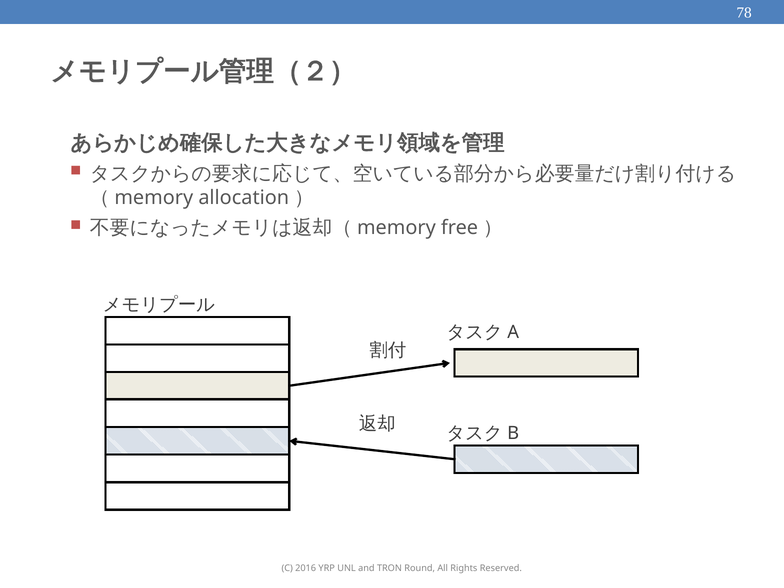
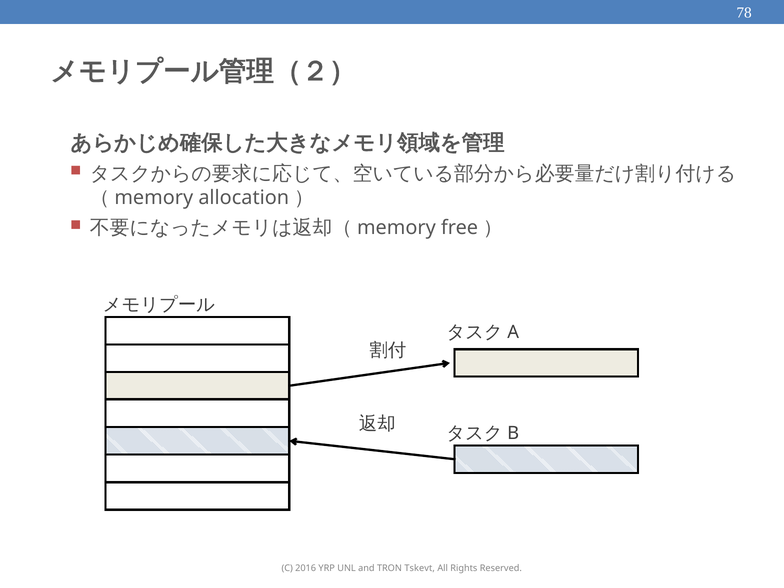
Round: Round -> Tskevt (420, 568)
